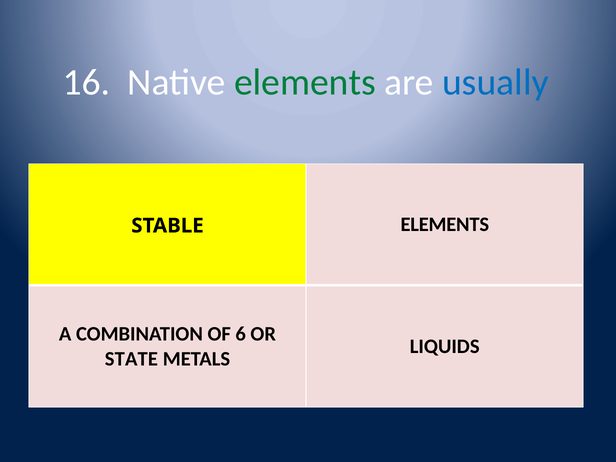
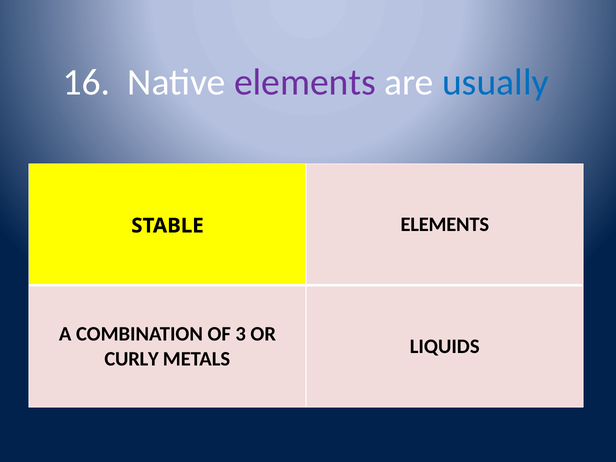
elements colour: green -> purple (305, 82)
6: 6 -> 3 (241, 334)
STATE: STATE -> CURLY (132, 359)
